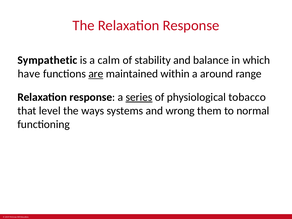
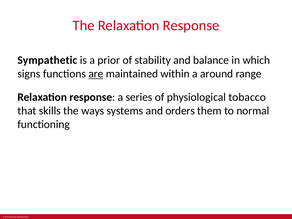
calm: calm -> prior (109, 60)
have: have -> signs (29, 74)
series underline: present -> none (139, 97)
level: level -> skills (50, 111)
wrong: wrong -> orders (180, 111)
